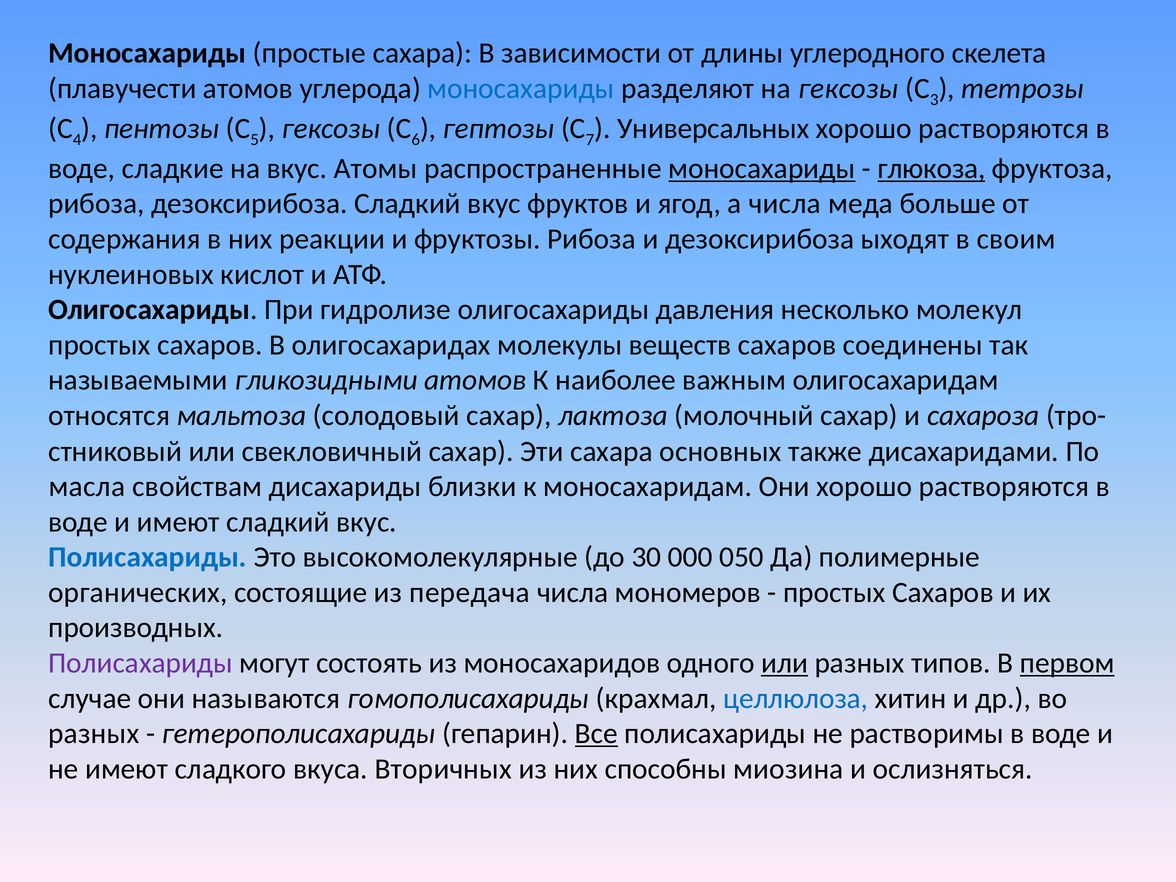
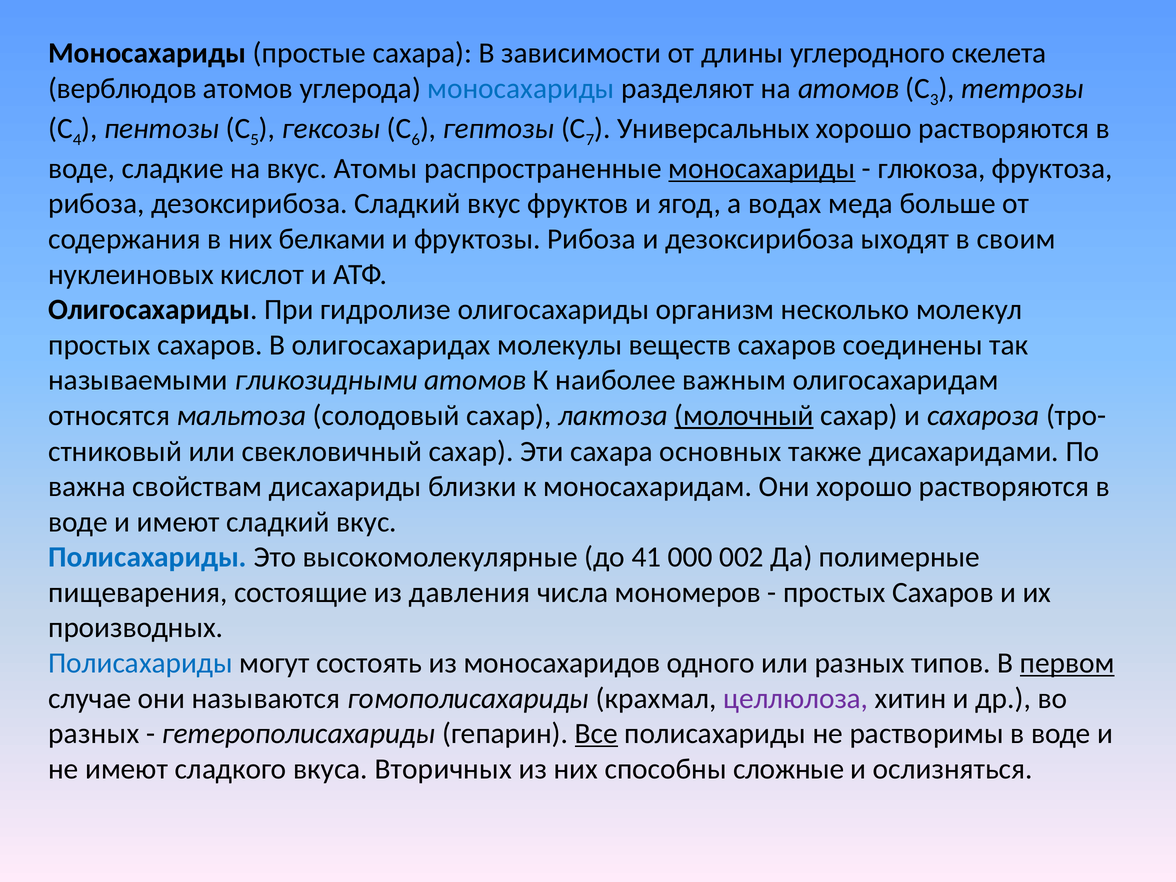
плавучести: плавучести -> верблюдов (123, 88)
на гексозы: гексозы -> атомов (849, 88)
глюкоза underline: present -> none (932, 169)
а числа: числа -> водах (785, 204)
реакции: реакции -> белками (332, 239)
давления: давления -> организм (715, 310)
молочный underline: none -> present (744, 415)
масла: масла -> важна (87, 487)
30: 30 -> 41 (646, 557)
050: 050 -> 002 (741, 557)
органических: органических -> пищеварения (138, 592)
передача: передача -> давления (470, 592)
Полисахариды colour: purple -> blue (141, 663)
или underline: present -> none (785, 663)
целлюлоза colour: blue -> purple (796, 698)
миозина: миозина -> сложные (789, 769)
